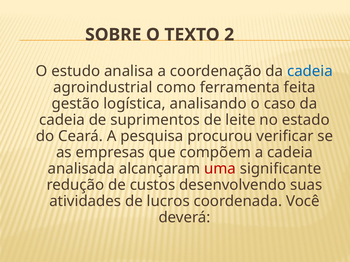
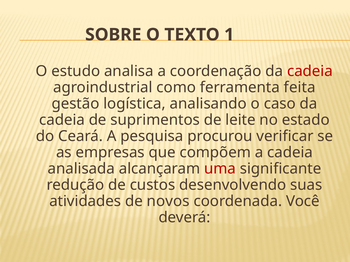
2: 2 -> 1 (229, 35)
cadeia colour: blue -> red (310, 71)
lucros: lucros -> novos (168, 202)
